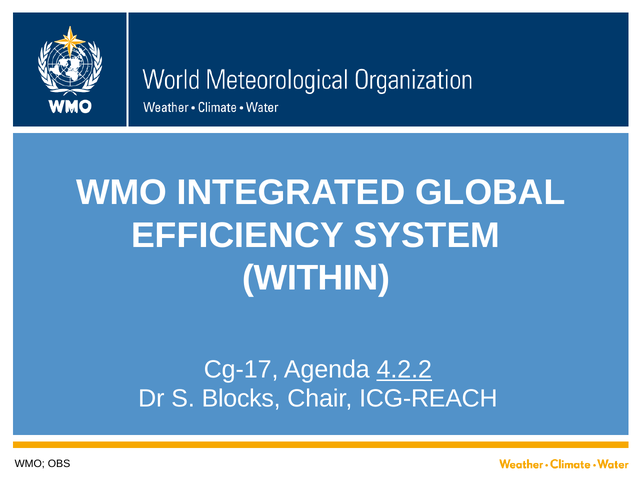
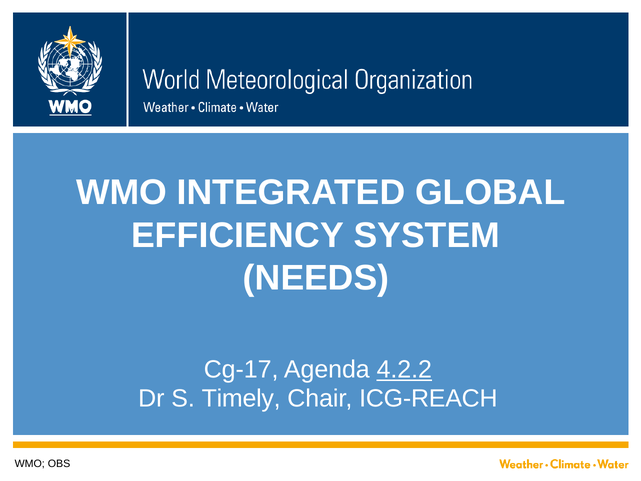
WMO underline: none -> present (71, 108)
WITHIN: WITHIN -> NEEDS (316, 278)
Blocks: Blocks -> Timely (241, 398)
